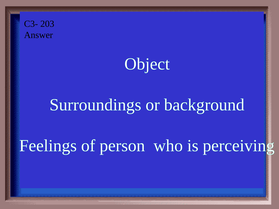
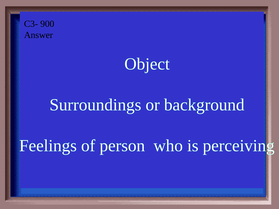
203: 203 -> 900 (47, 24)
